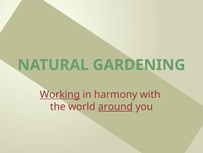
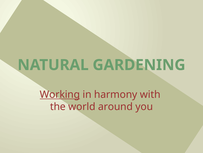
around underline: present -> none (115, 106)
